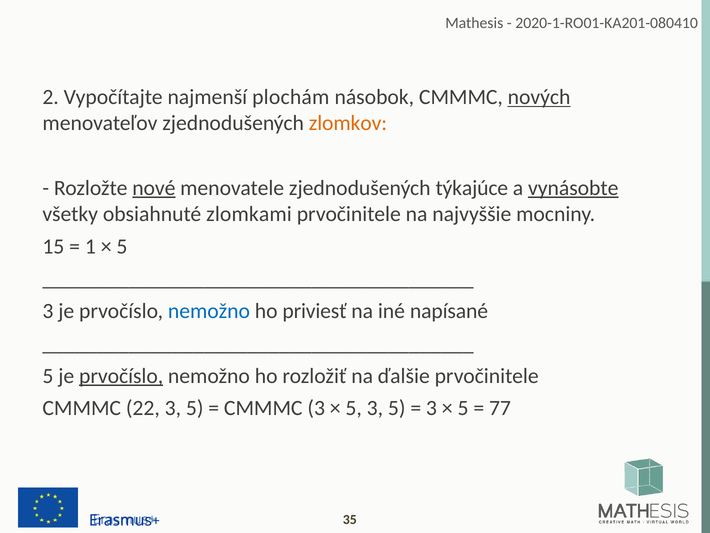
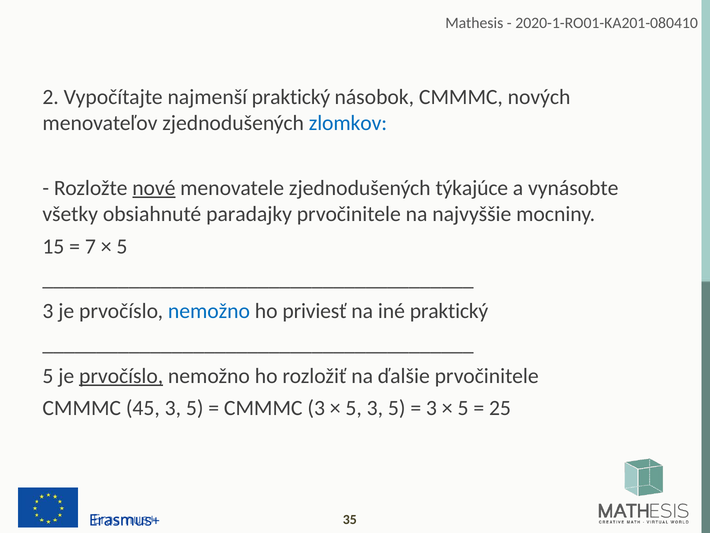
najmenší plochám: plochám -> praktický (291, 97)
nových underline: present -> none (539, 97)
zlomkov colour: orange -> blue (348, 123)
vynásobte underline: present -> none (573, 188)
zlomkami: zlomkami -> paradajky (249, 214)
1: 1 -> 7 (90, 246)
iné napísané: napísané -> praktický (449, 311)
22: 22 -> 45 (143, 408)
77: 77 -> 25 (500, 408)
